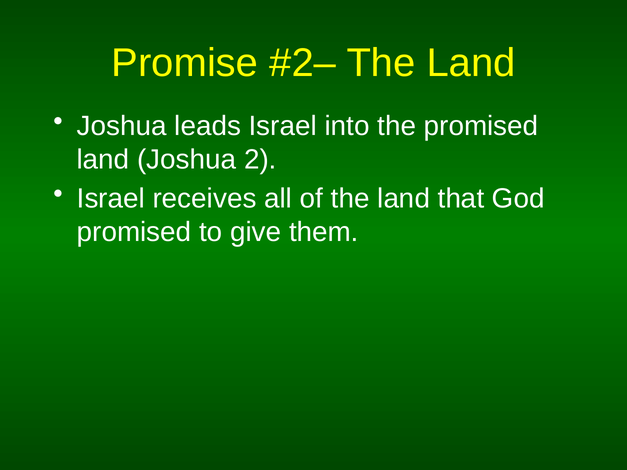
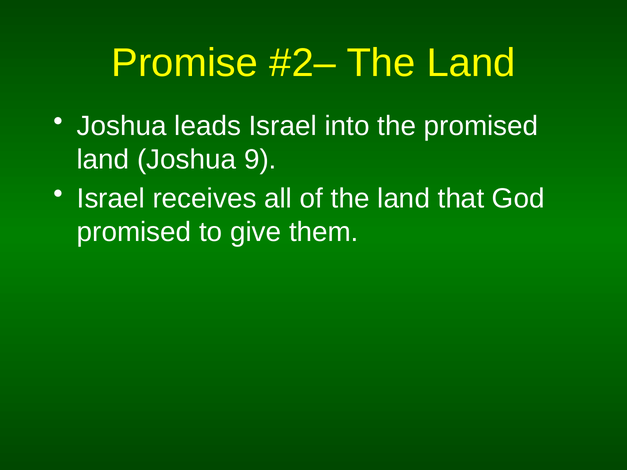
2: 2 -> 9 (260, 160)
